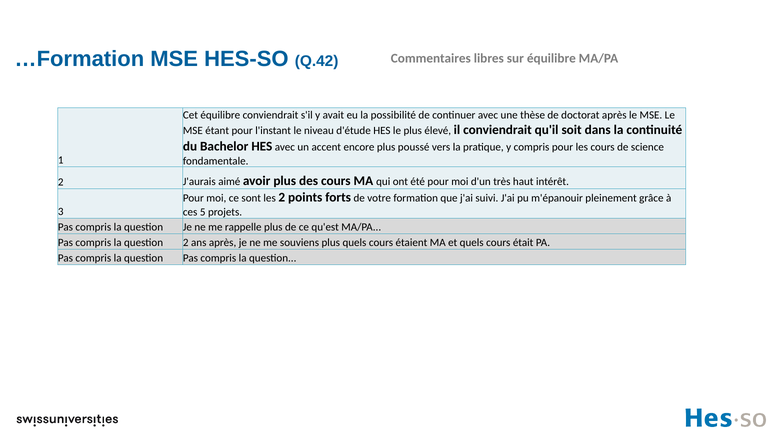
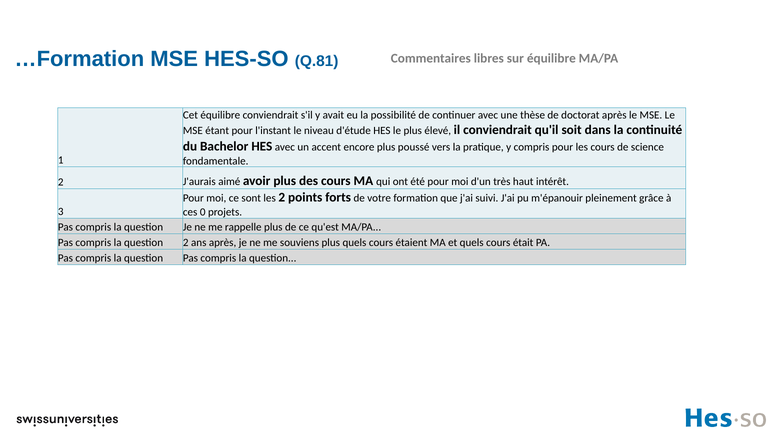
Q.42: Q.42 -> Q.81 (317, 61)
5: 5 -> 0 (203, 212)
